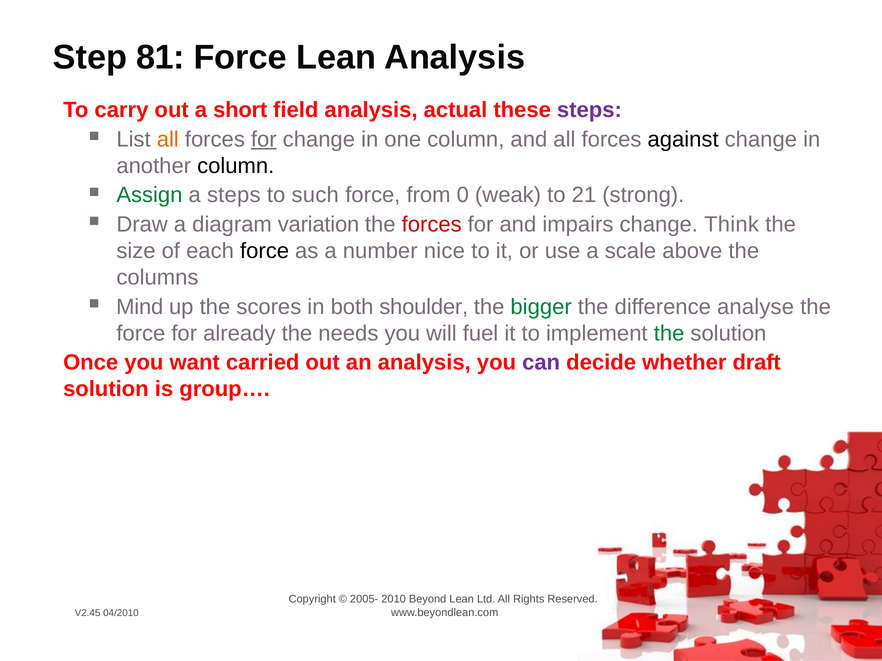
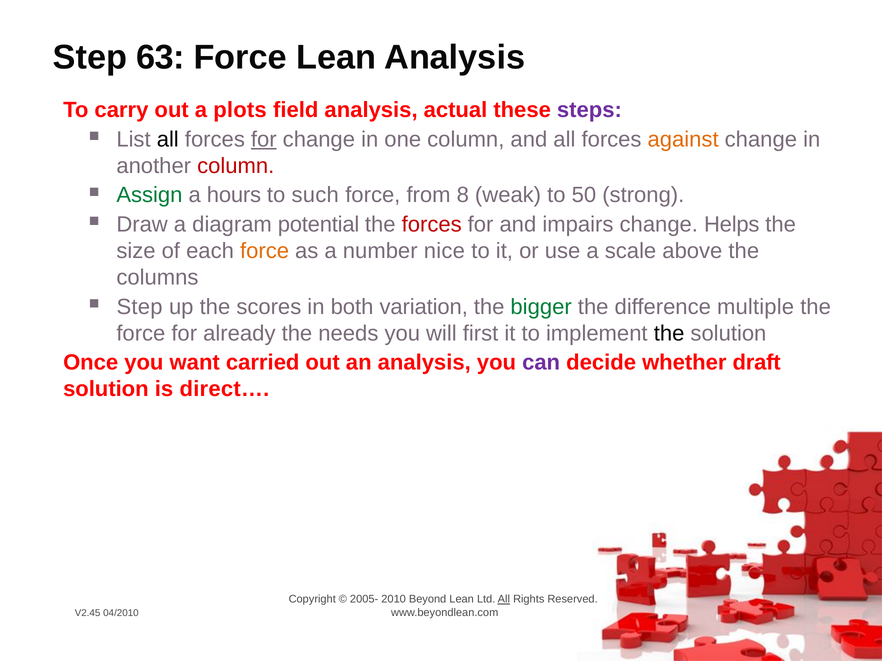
81: 81 -> 63 (160, 58)
short: short -> plots (240, 110)
all colour: orange -> black (168, 139)
against colour: black -> orange (683, 139)
column colour: black -> red (236, 166)
a steps: steps -> hours (234, 195)
0: 0 -> 8 (463, 195)
21: 21 -> 50 (584, 195)
variation: variation -> potential (319, 225)
Think: Think -> Helps (732, 225)
force colour: black -> orange (265, 251)
Mind: Mind -> Step (140, 307)
shoulder: shoulder -> variation (424, 307)
analyse: analyse -> multiple (756, 307)
fuel: fuel -> first (481, 334)
the colour: green -> black (669, 334)
group…: group… -> direct… (224, 389)
All underline: none -> present (504, 600)
